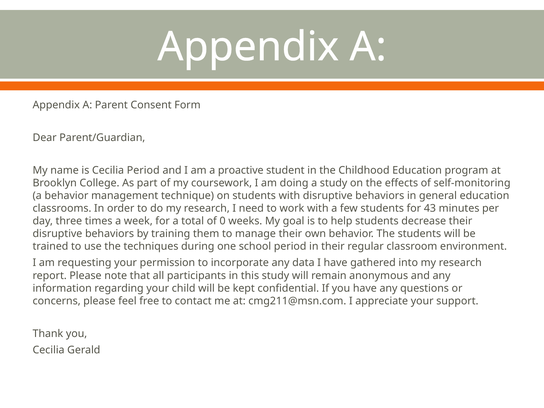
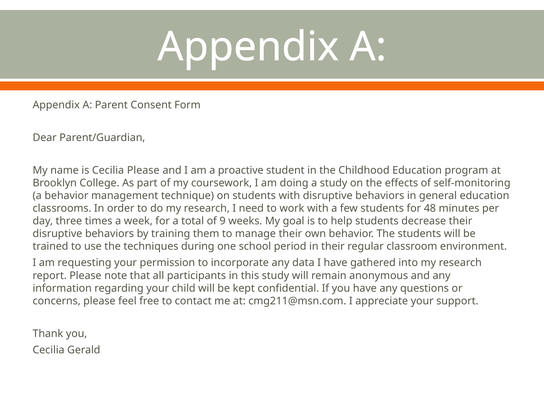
Cecilia Period: Period -> Please (143, 170)
43: 43 -> 48 (430, 208)
0: 0 -> 9 (223, 221)
